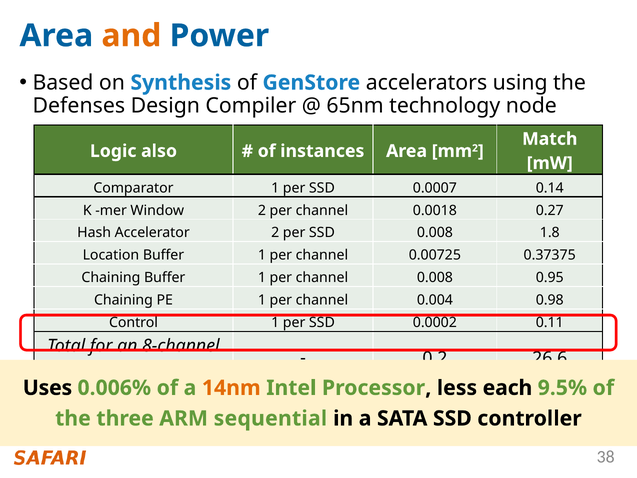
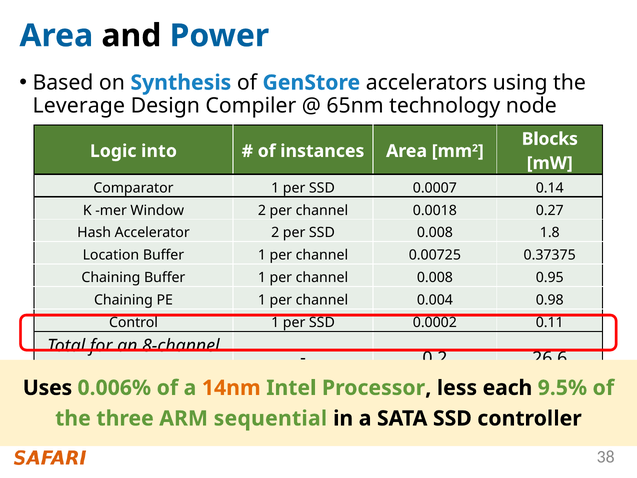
and colour: orange -> black (131, 36)
Defenses: Defenses -> Leverage (79, 106)
Match: Match -> Blocks (550, 139)
also: also -> into (159, 151)
